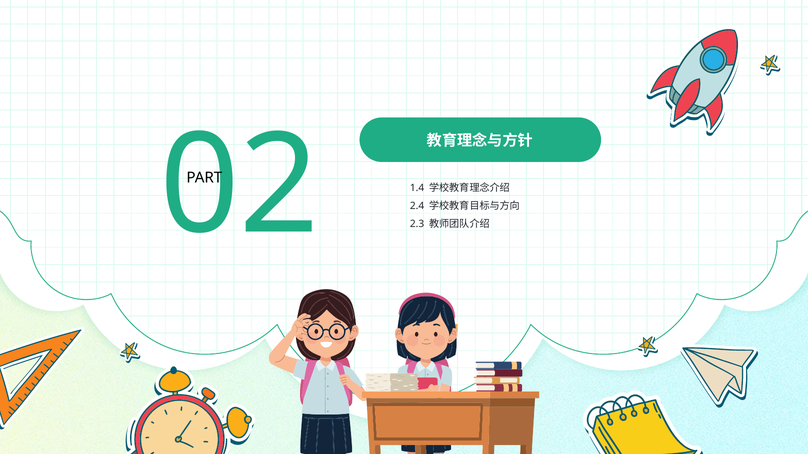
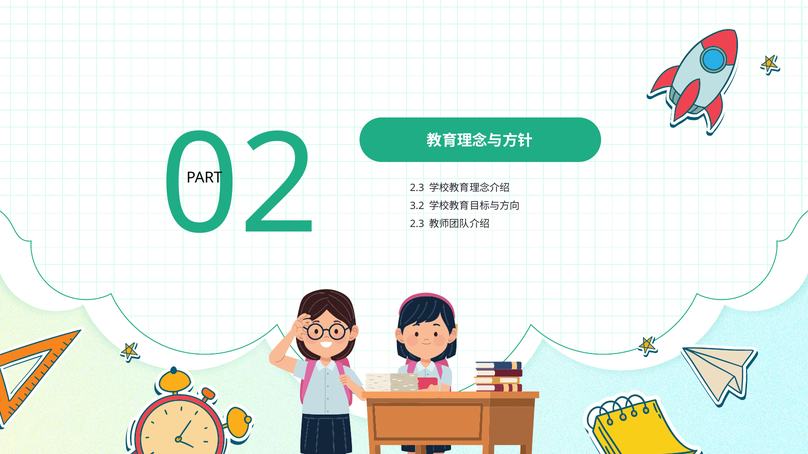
1.4: 1.4 -> 2.3 (417, 188)
2.4: 2.4 -> 3.2 (417, 206)
